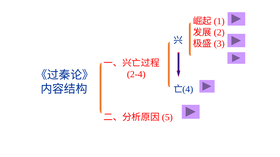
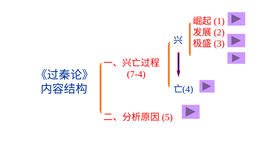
2-4: 2-4 -> 7-4 (136, 74)
